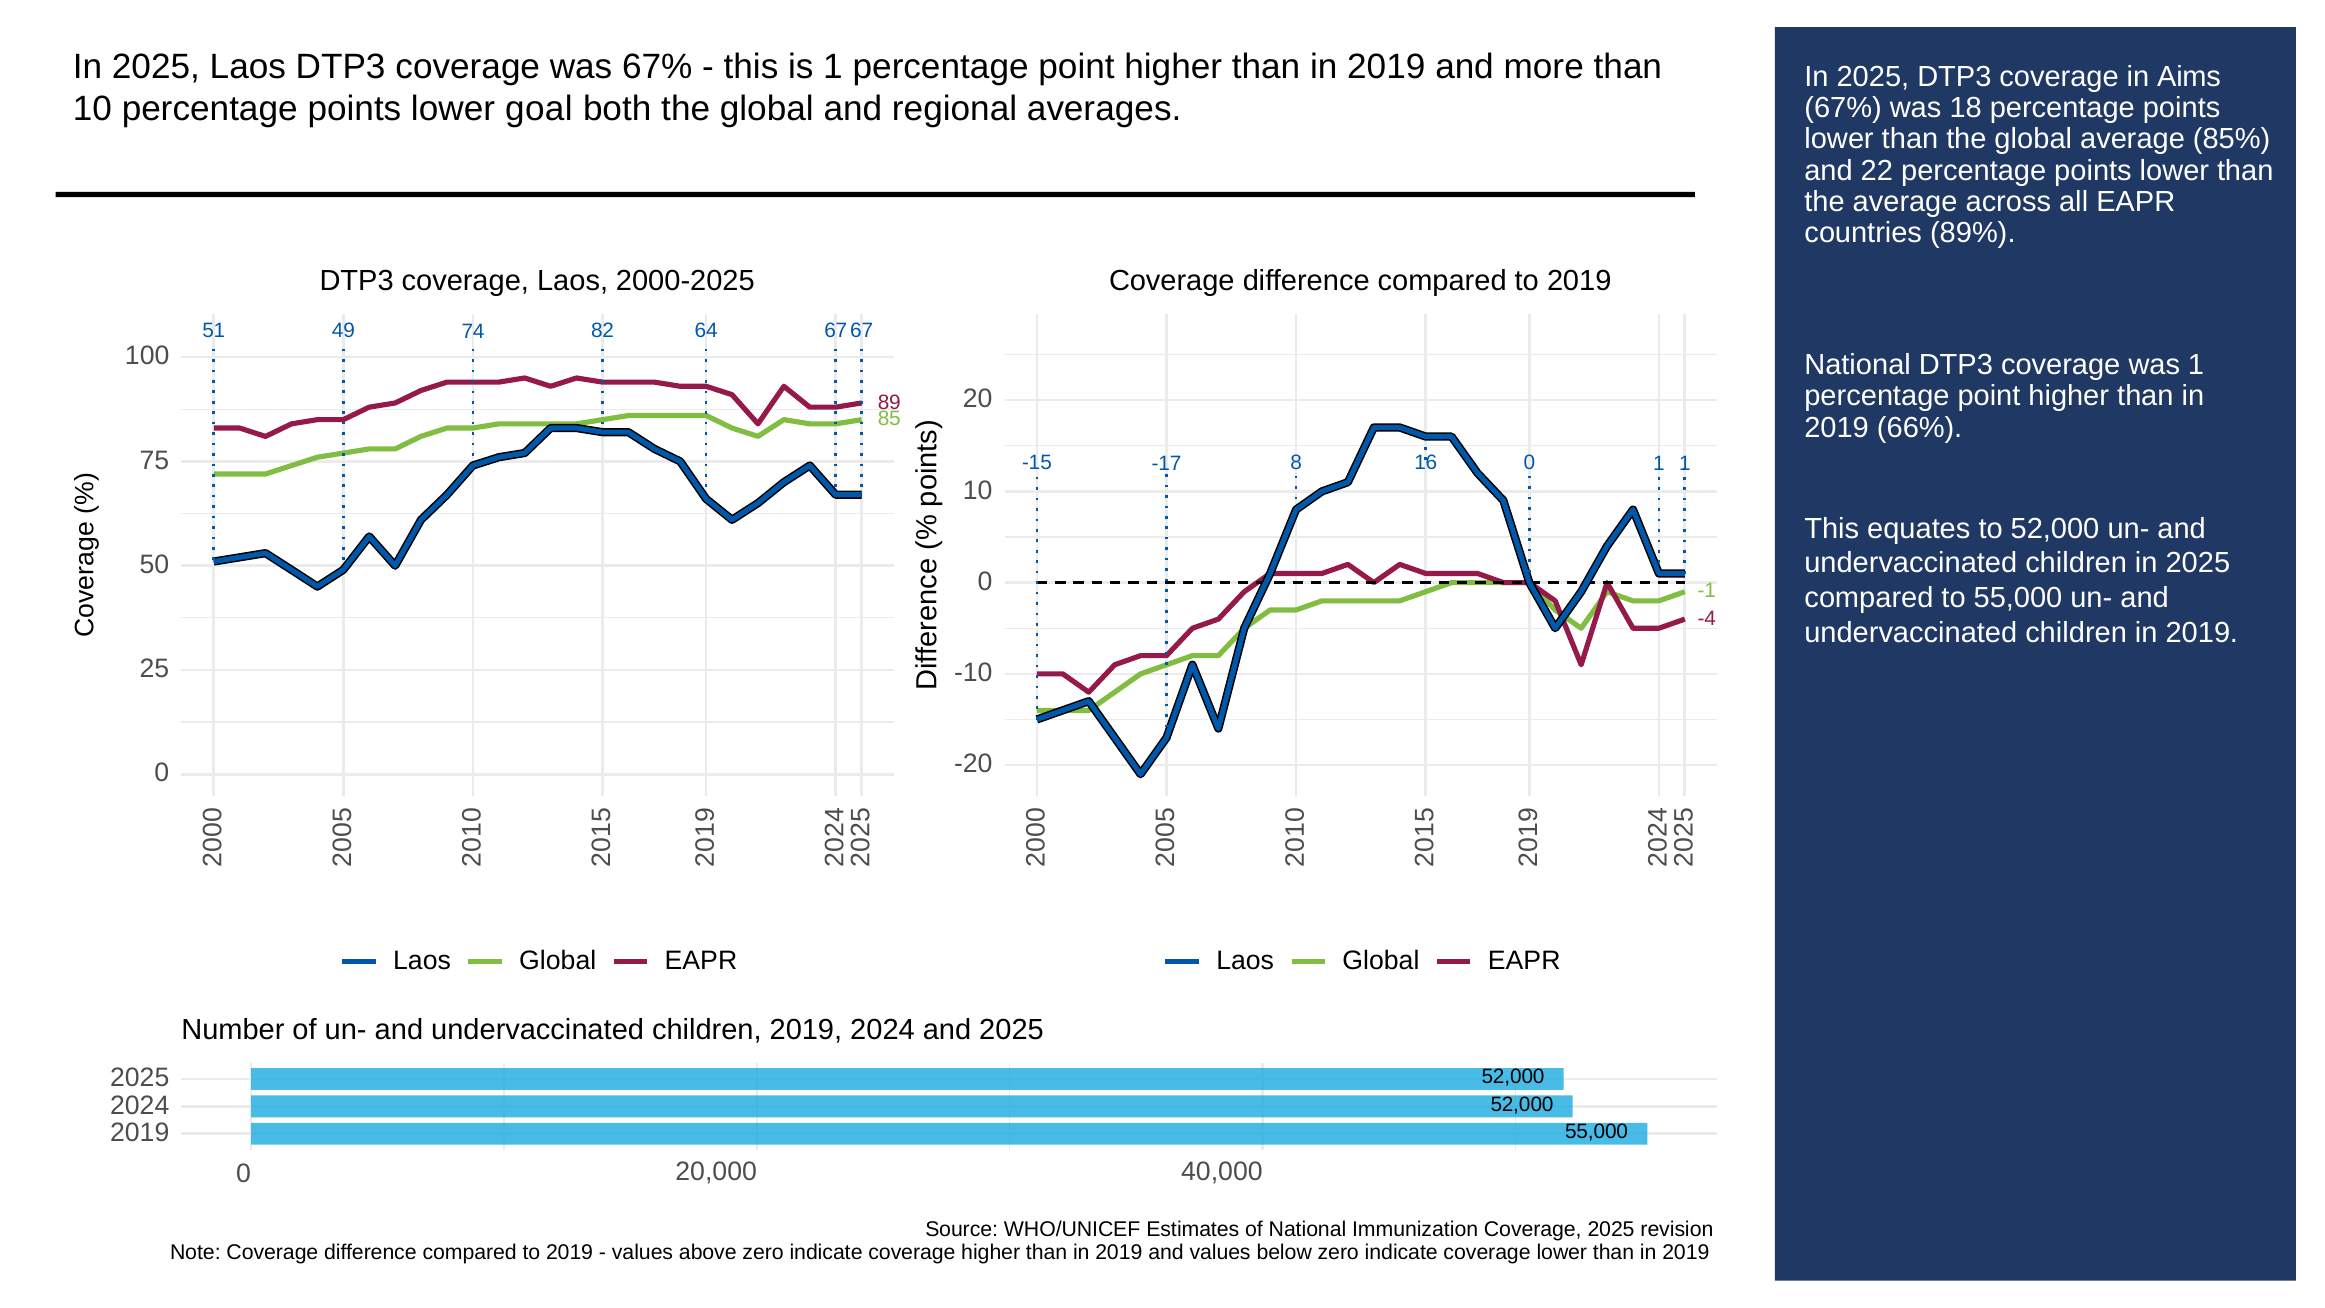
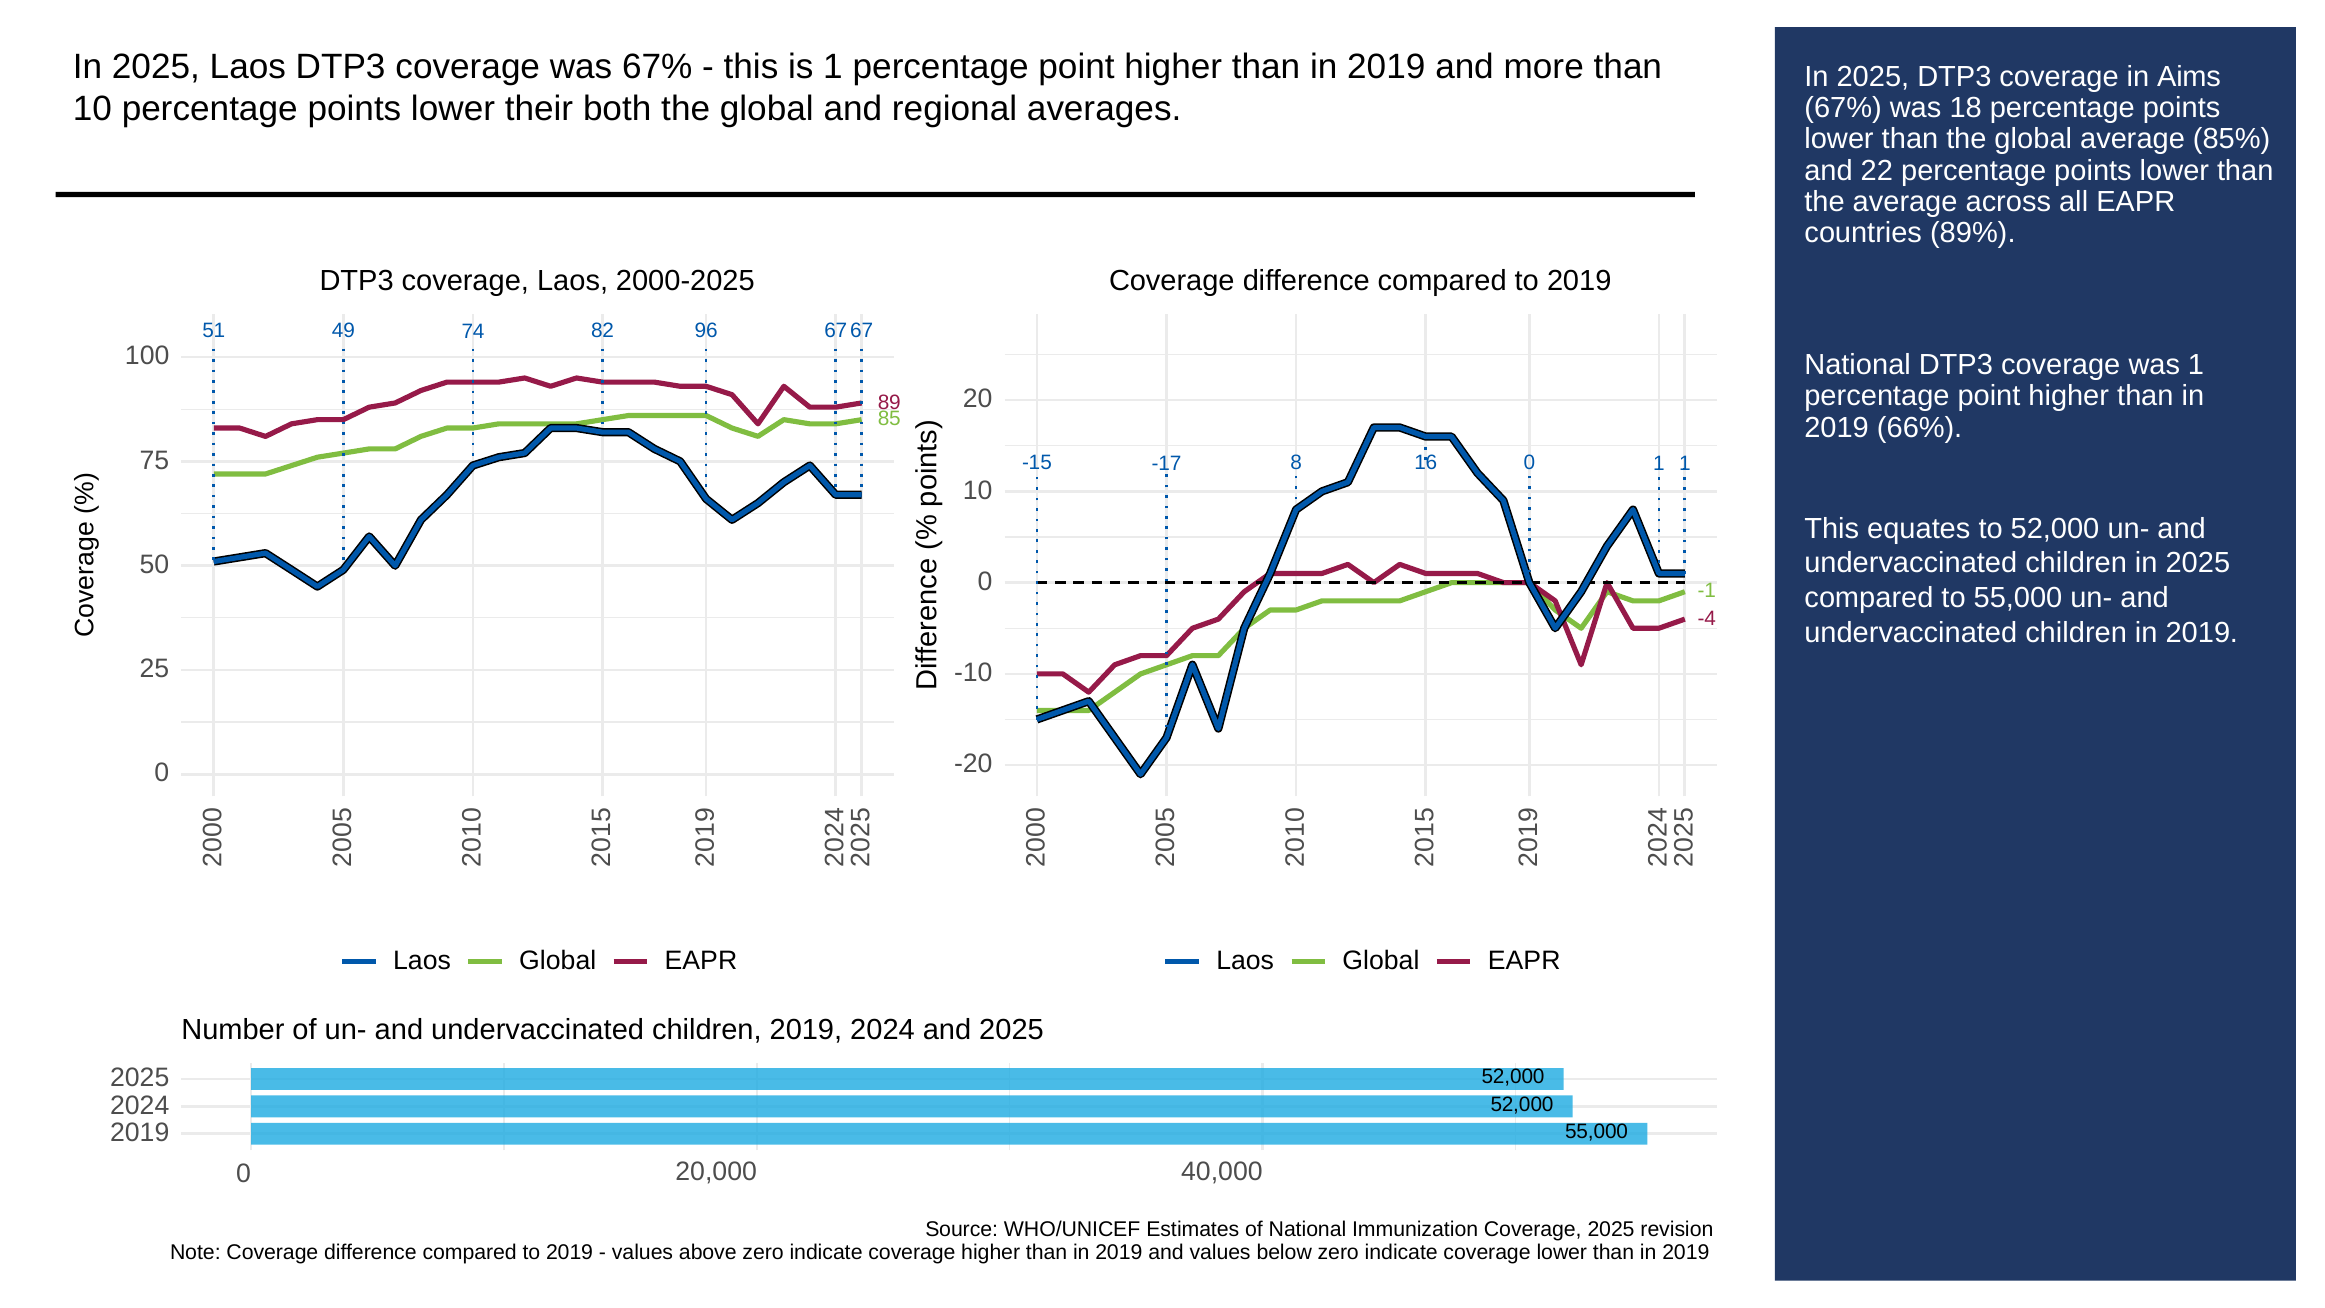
goal: goal -> their (539, 109)
64: 64 -> 96 (706, 331)
